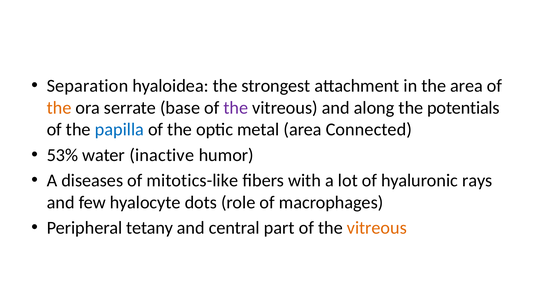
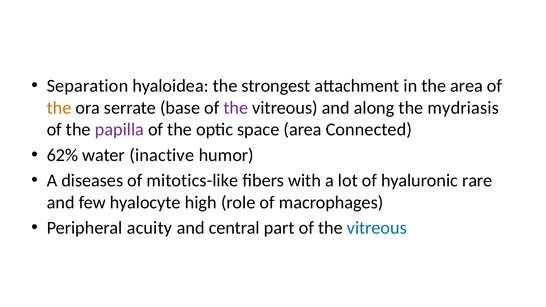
potentials: potentials -> mydriasis (463, 108)
papilla colour: blue -> purple (119, 130)
metal: metal -> space (258, 130)
53%: 53% -> 62% (62, 155)
rays: rays -> rare (477, 181)
dots: dots -> high (201, 202)
tetany: tetany -> acuity (149, 228)
vitreous colour: orange -> blue (377, 228)
